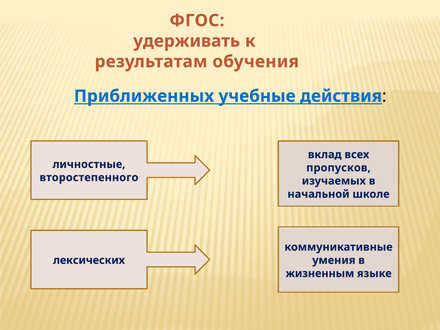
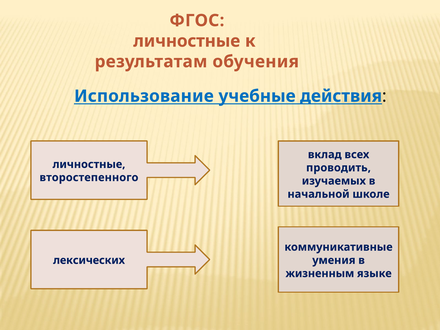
удерживать: удерживать -> личностные (187, 41)
Приближенных: Приближенных -> Использование (144, 96)
пропусков: пропусков -> проводить (338, 168)
